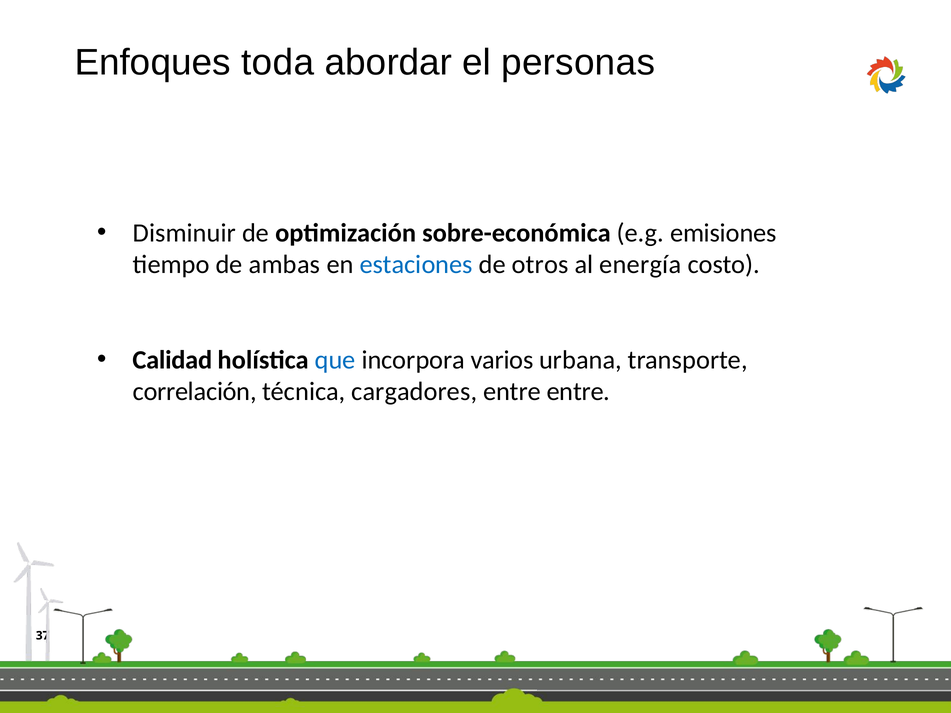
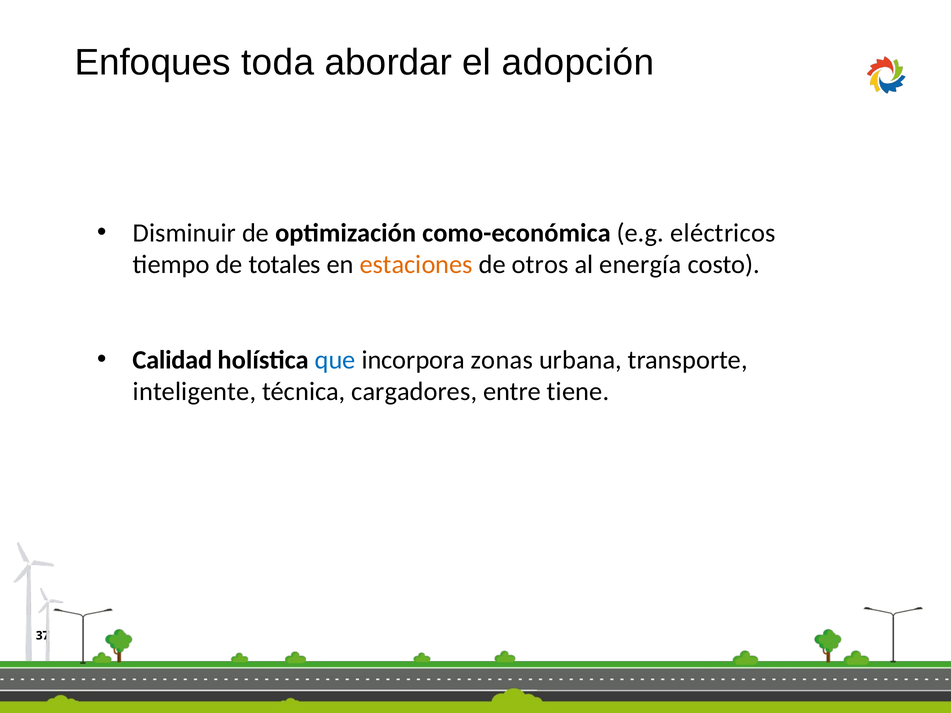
personas: personas -> adopción (578, 62)
sobre-económica: sobre-económica -> como-económica (516, 233)
emisiones: emisiones -> eléctricos (723, 233)
ambas: ambas -> totales (285, 265)
estaciones colour: blue -> orange (416, 265)
varios: varios -> zonas (502, 360)
correlación: correlación -> inteligente (194, 392)
entre entre: entre -> tiene (578, 392)
